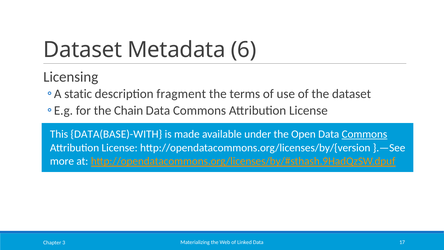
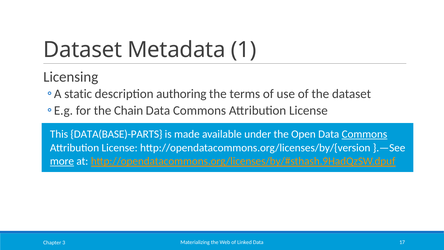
6: 6 -> 1 (244, 50)
fragment: fragment -> authoring (181, 94)
DATA(BASE)-WITH: DATA(BASE)-WITH -> DATA(BASE)-PARTS (116, 134)
more underline: none -> present (62, 161)
